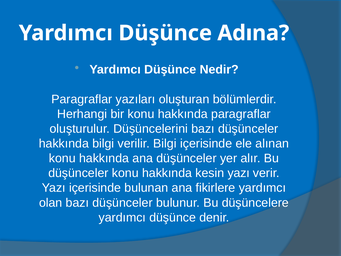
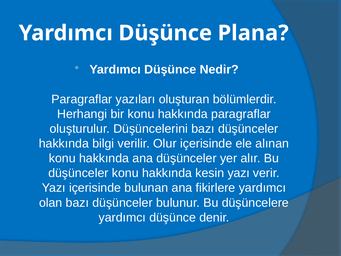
Adına: Adına -> Plana (253, 33)
verilir Bilgi: Bilgi -> Olur (165, 143)
